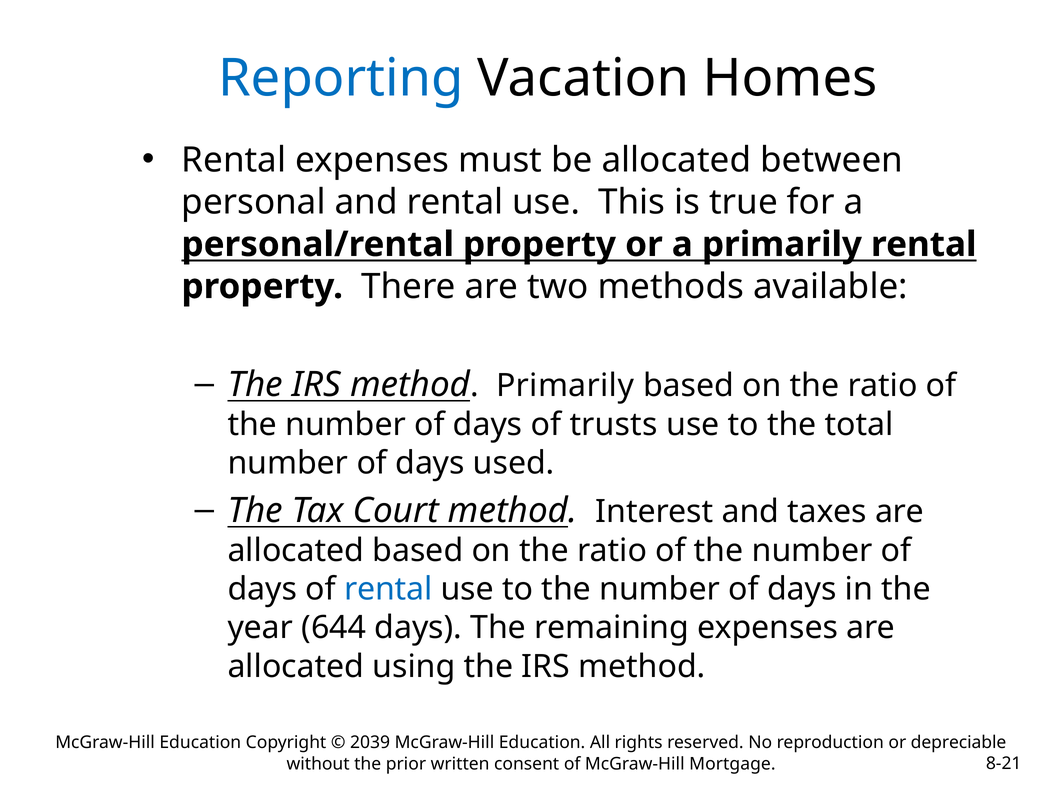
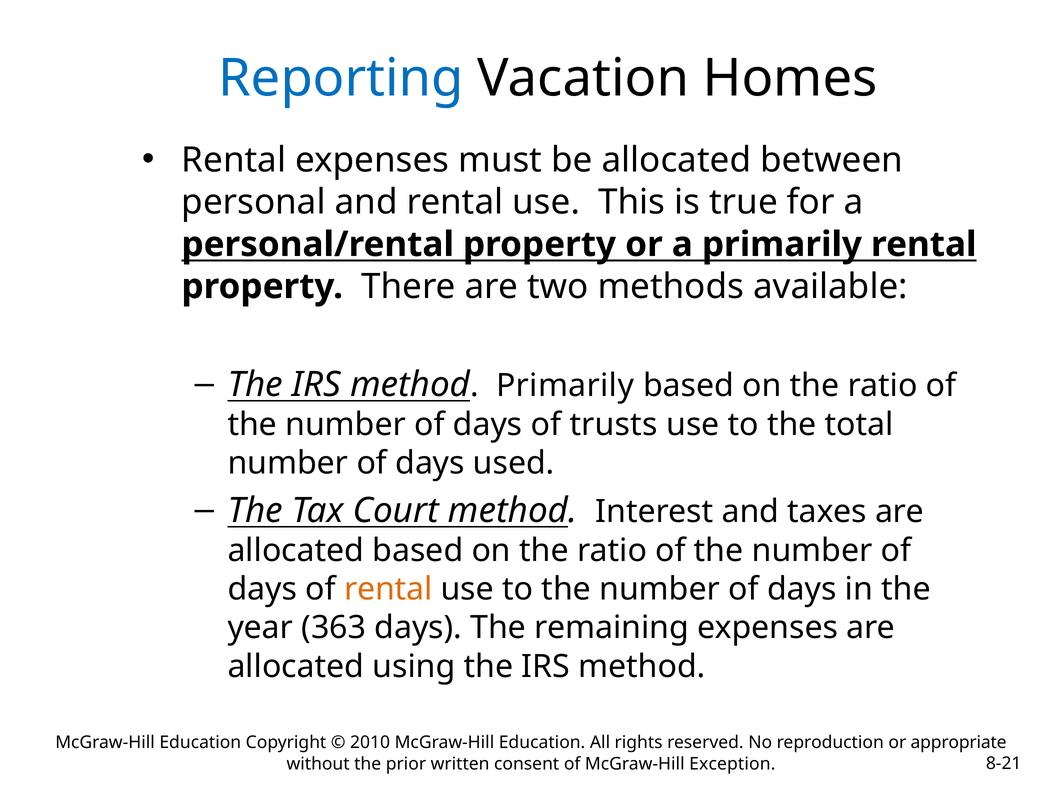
rental colour: blue -> orange (388, 589)
644: 644 -> 363 (334, 628)
2039: 2039 -> 2010 (370, 743)
depreciable: depreciable -> appropriate (959, 743)
Mortgage: Mortgage -> Exception (732, 764)
